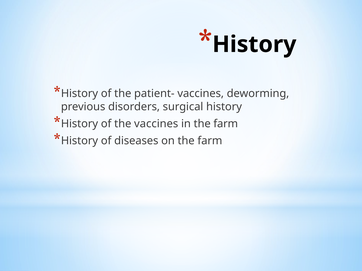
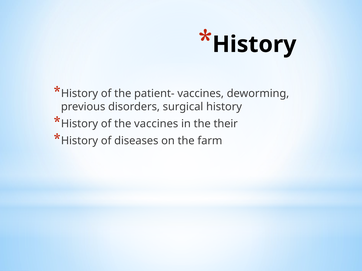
in the farm: farm -> their (226, 124)
